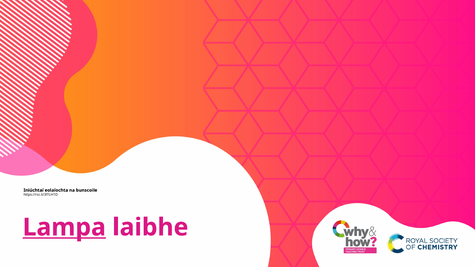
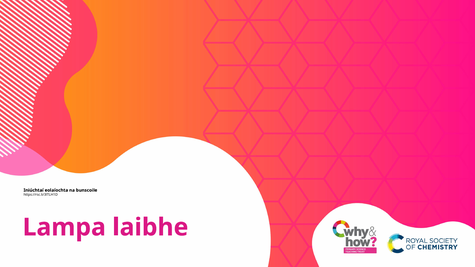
Lampa underline: present -> none (64, 227)
